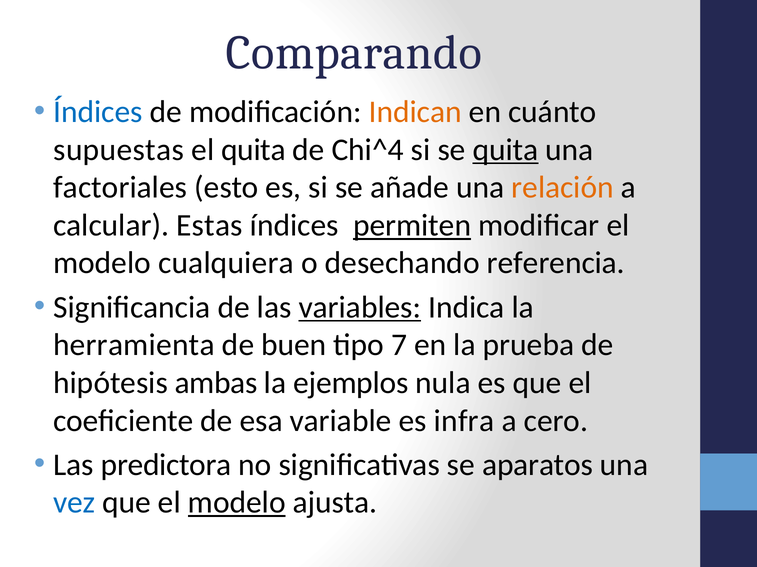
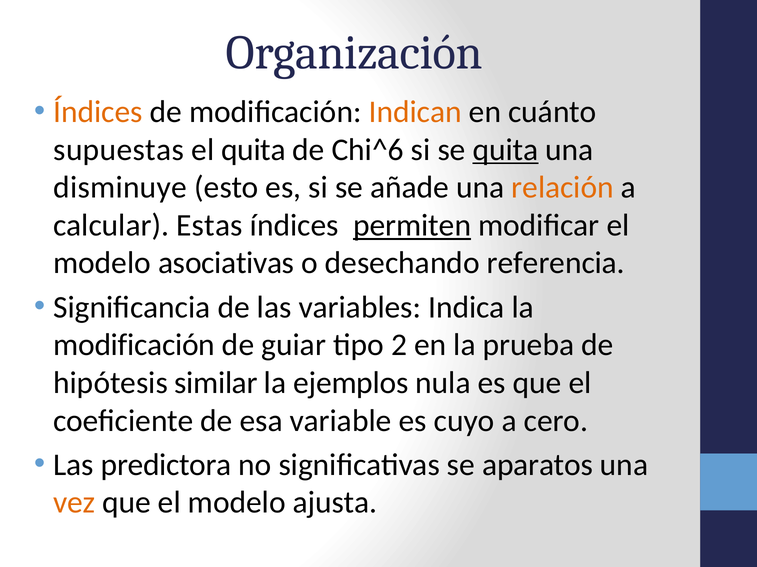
Comparando: Comparando -> Organización (354, 53)
Índices colour: blue -> orange (98, 112)
Chi^4: Chi^4 -> Chi^6 (368, 150)
factoriales: factoriales -> disminuye (120, 188)
cualquiera: cualquiera -> asociativas (226, 263)
variables underline: present -> none (360, 308)
herramienta: herramienta -> modificación (134, 345)
buen: buen -> guiar (294, 345)
7: 7 -> 2 (399, 345)
ambas: ambas -> similar (216, 383)
infra: infra -> cuyo (464, 421)
vez colour: blue -> orange (74, 503)
modelo underline: present -> none (237, 503)
